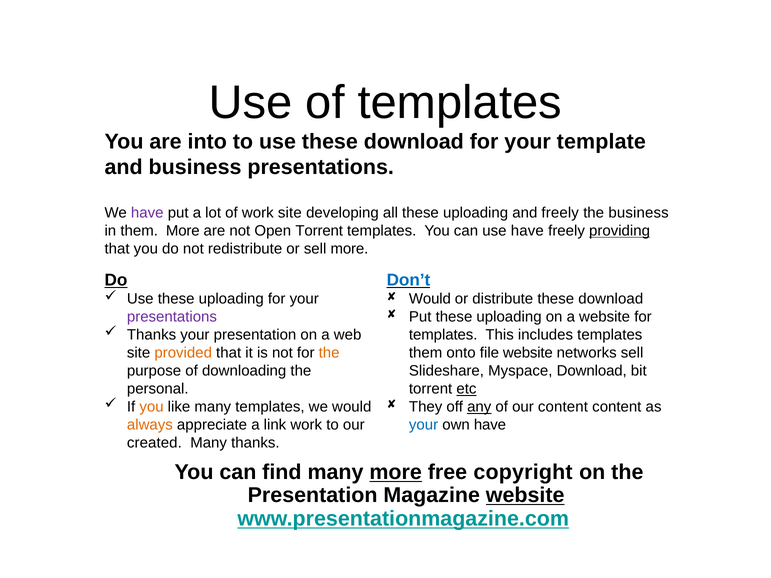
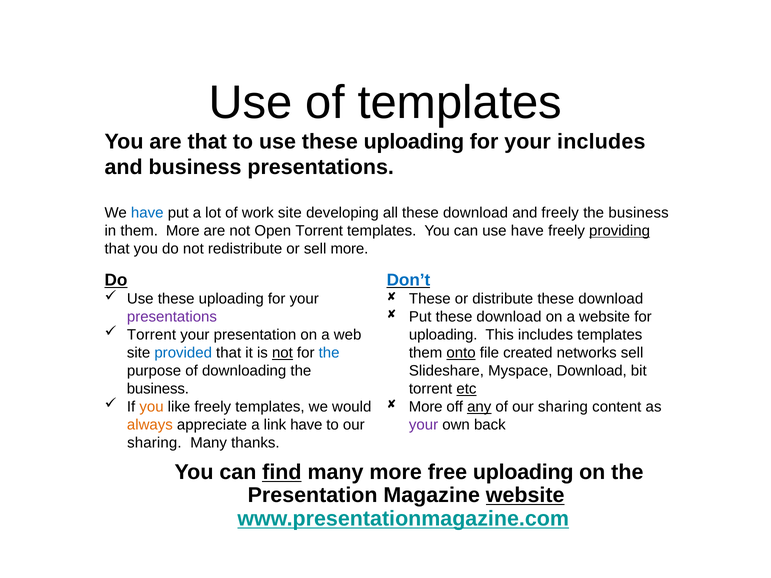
are into: into -> that (207, 142)
to use these download: download -> uploading (414, 142)
your template: template -> includes (601, 142)
have colour: purple -> blue (147, 213)
all these uploading: uploading -> download (476, 213)
Would: Would -> These (430, 299)
Put these uploading: uploading -> download (509, 317)
Thanks: Thanks -> Torrent (151, 335)
templates: templates -> uploading (443, 335)
provided colour: orange -> blue (183, 353)
not underline: none -> present (282, 353)
the colour: orange -> blue (329, 353)
onto underline: none -> present (461, 353)
file website: website -> created (528, 353)
personal: personal -> business (158, 389)
like many: many -> freely (213, 407)
They: They -> More (426, 407)
of our content: content -> sharing (563, 407)
link work: work -> have (306, 425)
your colour: blue -> purple (424, 425)
own have: have -> back (490, 425)
created: created -> sharing (154, 443)
find underline: none -> present (282, 472)
more underline: present -> none (396, 472)
free copyright: copyright -> uploading (523, 472)
